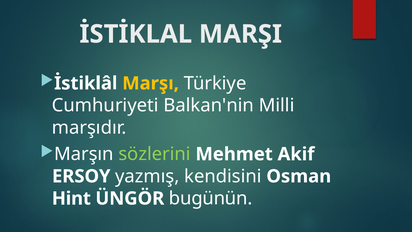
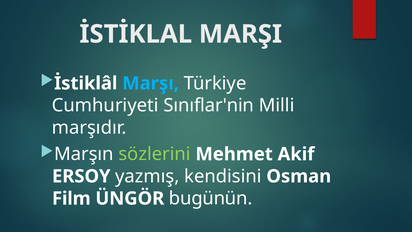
Marşı colour: yellow -> light blue (151, 83)
Balkan'nin: Balkan'nin -> Sınıflar'nin (209, 105)
Hint: Hint -> Film (71, 198)
